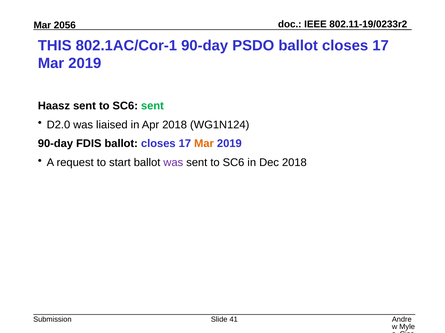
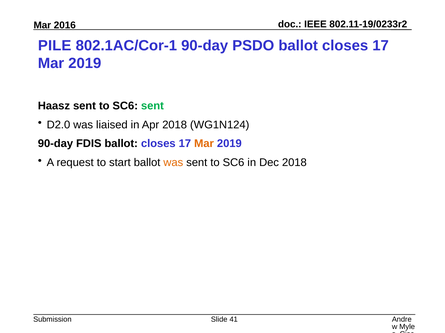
2056: 2056 -> 2016 (65, 25)
THIS: THIS -> PILE (55, 46)
was colour: purple -> orange (173, 163)
